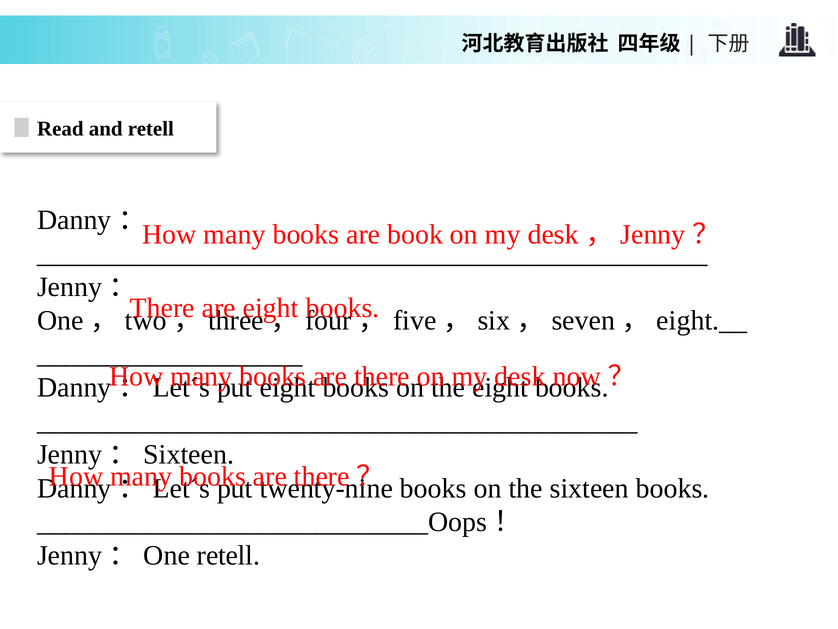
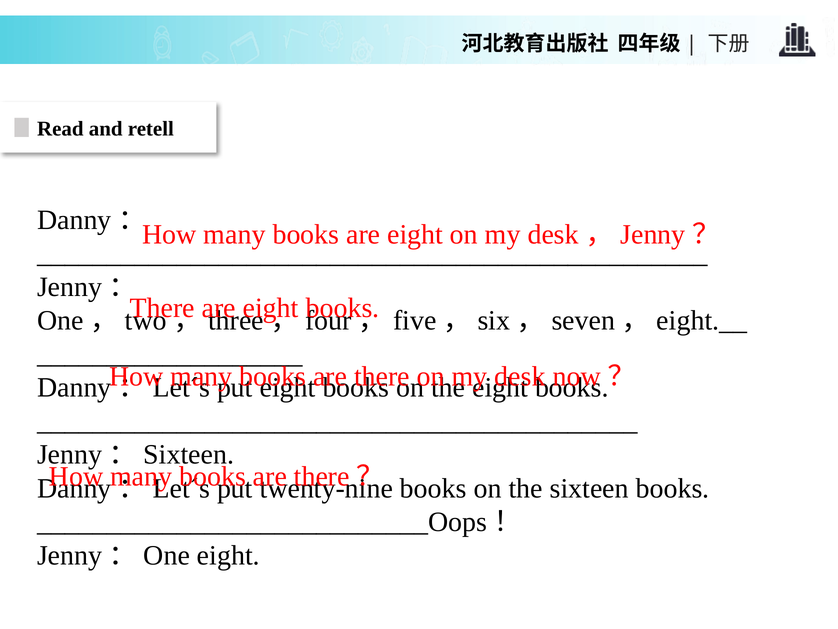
books are book: book -> eight (415, 234)
Jenny：One retell: retell -> eight (228, 555)
